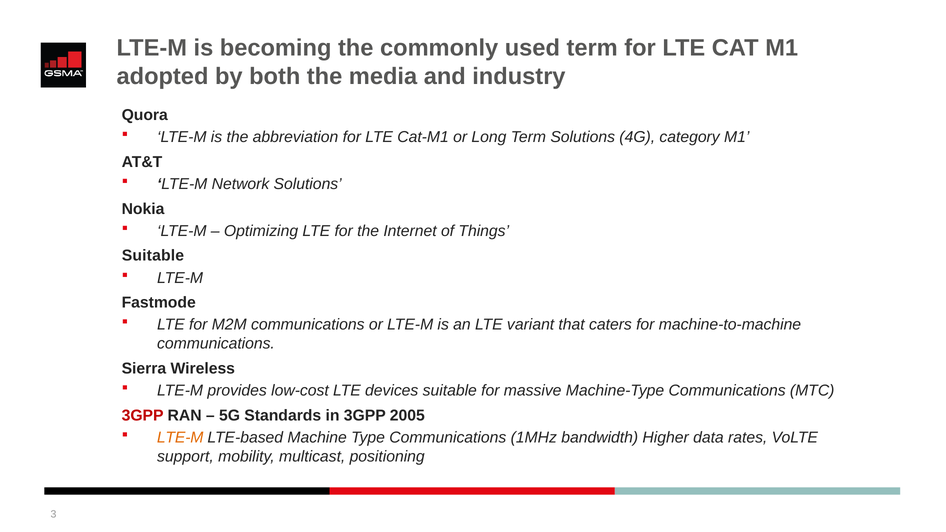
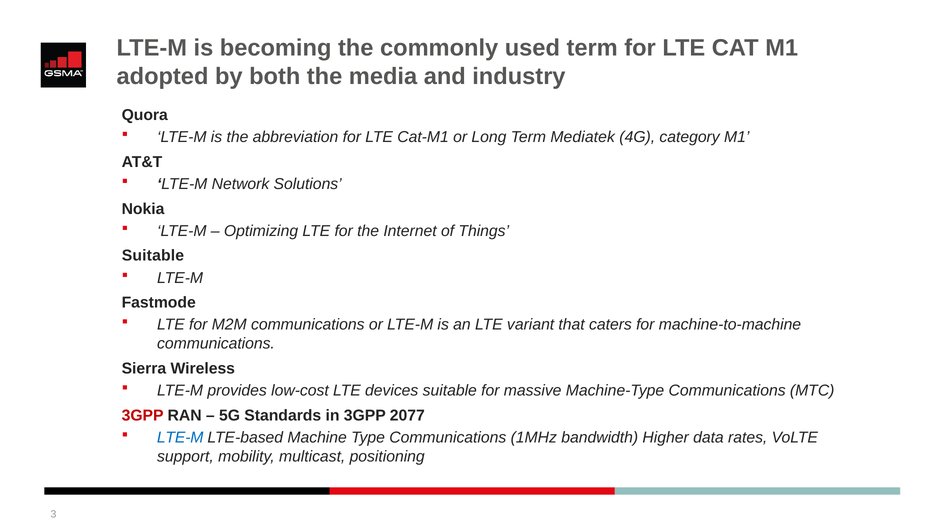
Term Solutions: Solutions -> Mediatek (583, 137)
2005: 2005 -> 2077 (407, 415)
LTE-M colour: orange -> blue (180, 438)
